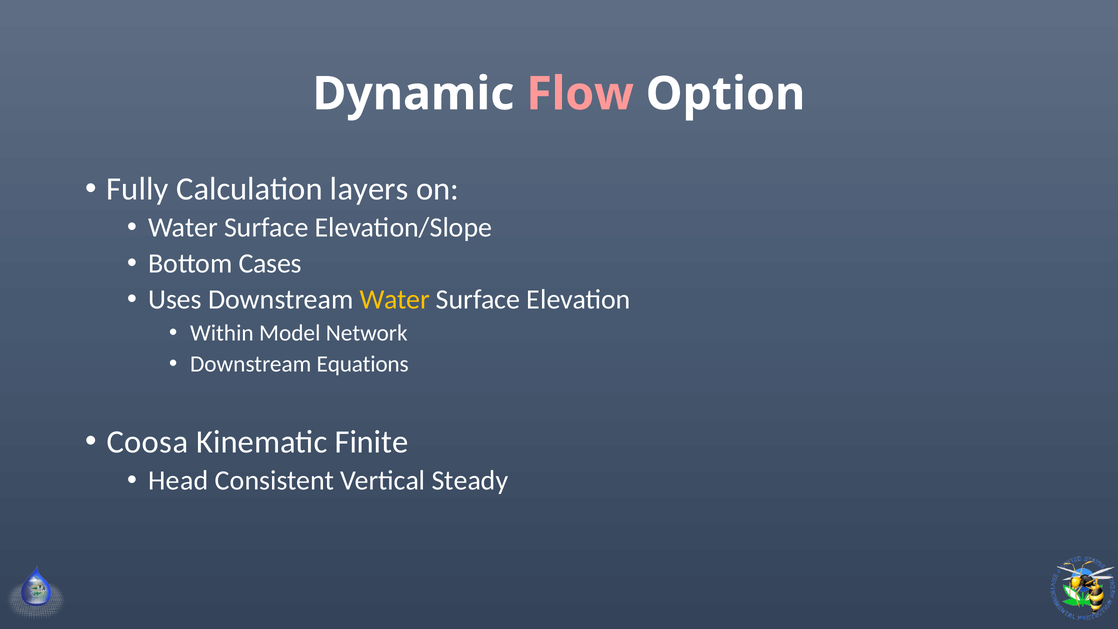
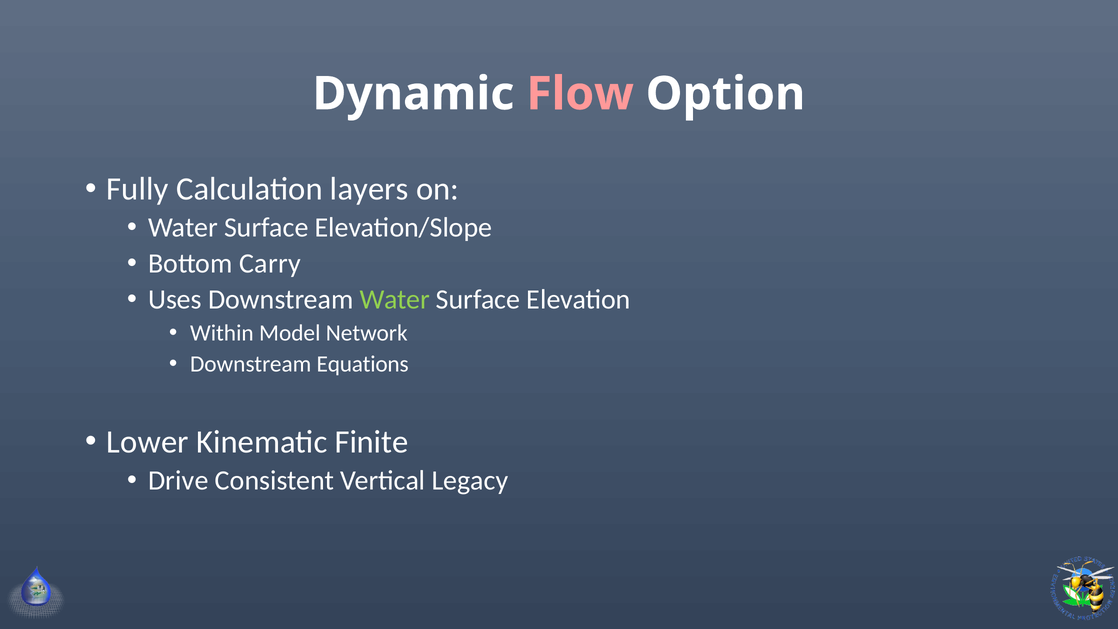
Cases: Cases -> Carry (270, 264)
Water colour: yellow -> light green (395, 300)
Coosa: Coosa -> Lower (148, 442)
Head: Head -> Drive (178, 480)
Steady: Steady -> Legacy (470, 480)
